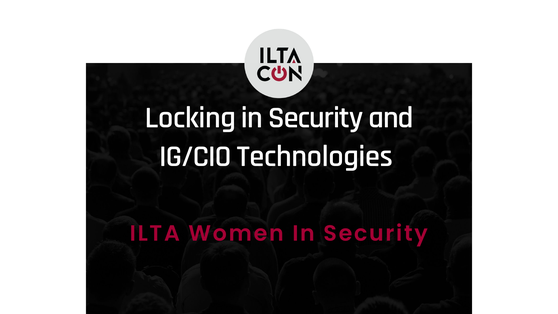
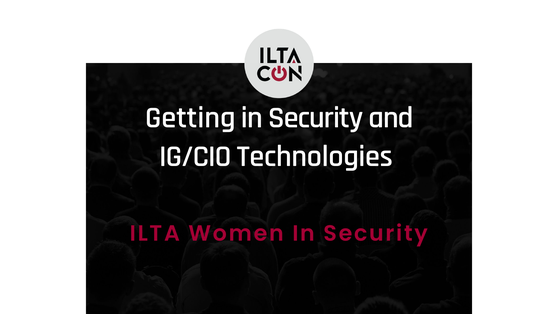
Locking: Locking -> Getting (190, 118)
